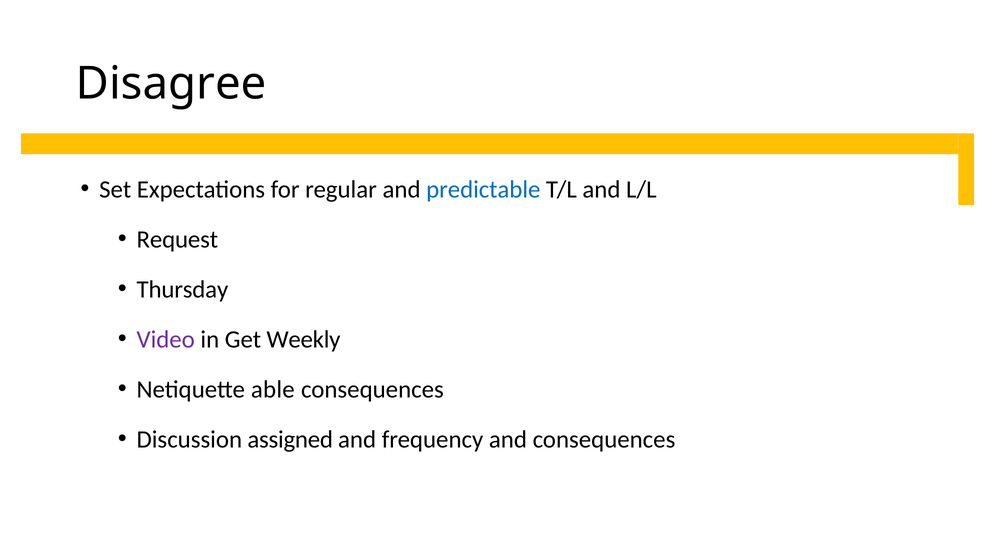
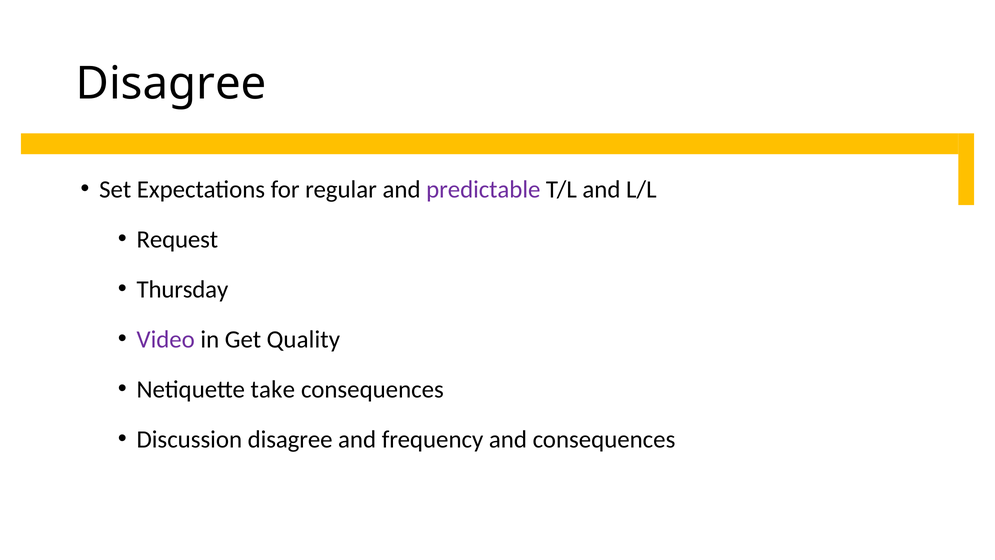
predictable colour: blue -> purple (483, 189)
Weekly: Weekly -> Quality (303, 339)
able: able -> take (273, 389)
Discussion assigned: assigned -> disagree (290, 439)
